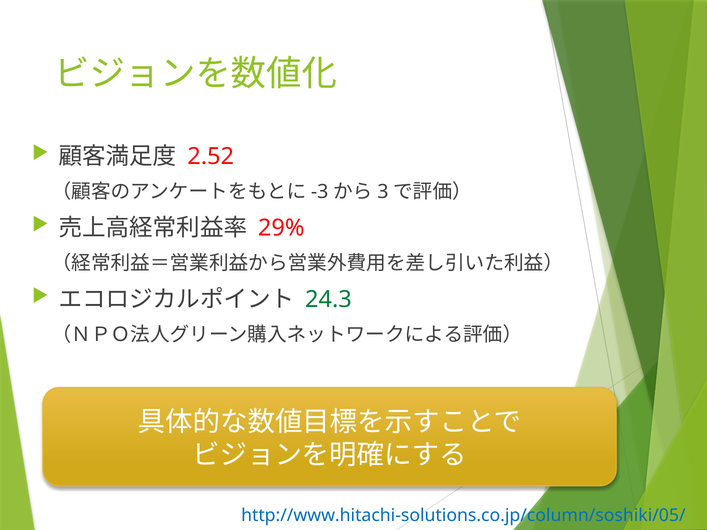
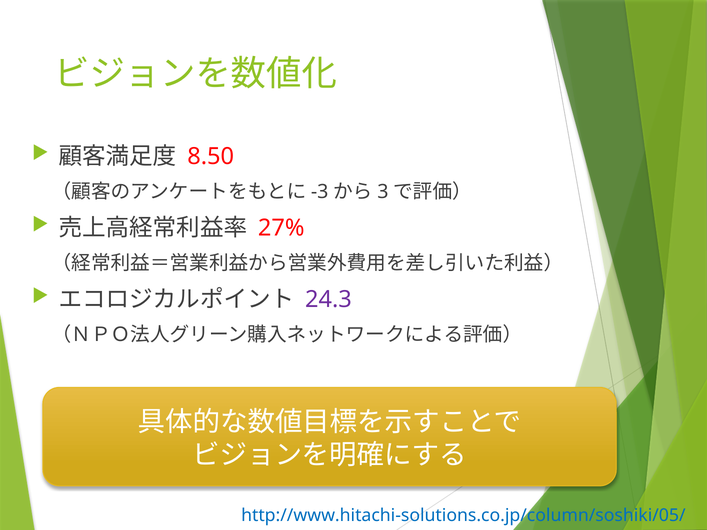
2.52: 2.52 -> 8.50 (211, 156)
29%: 29% -> 27% (281, 228)
24.3 colour: green -> purple (328, 299)
